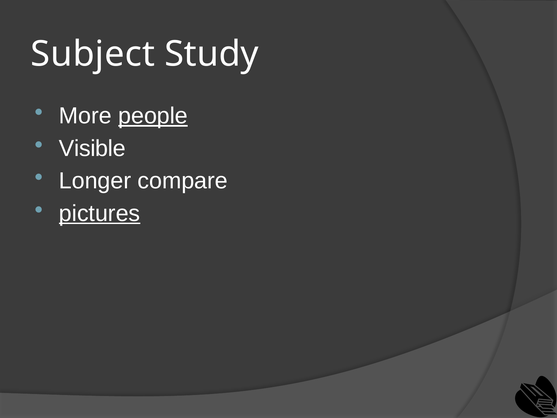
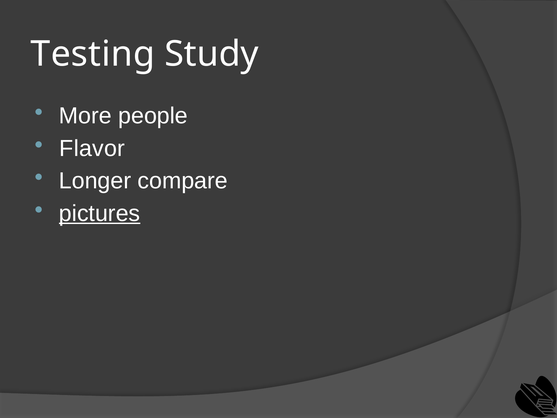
Subject: Subject -> Testing (93, 54)
people underline: present -> none (153, 116)
Visible: Visible -> Flavor (92, 148)
